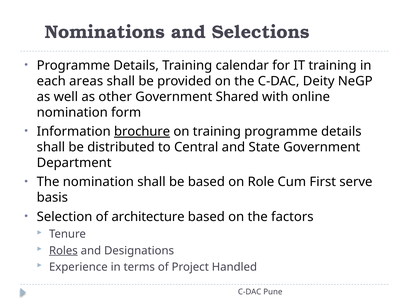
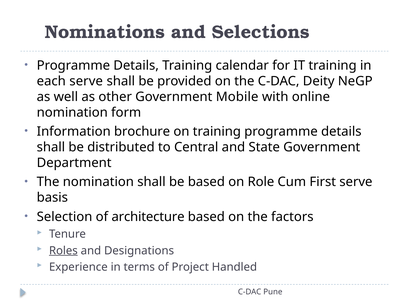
each areas: areas -> serve (86, 81)
Shared: Shared -> Mobile (237, 97)
brochure underline: present -> none (142, 131)
